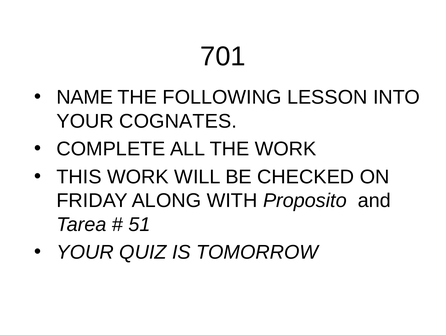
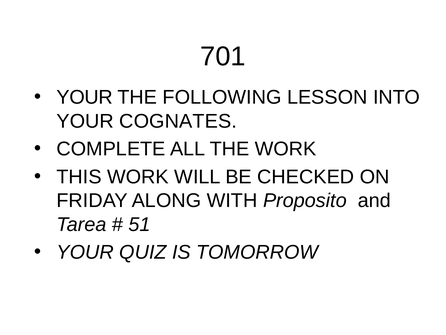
NAME: NAME -> YOUR (85, 97)
